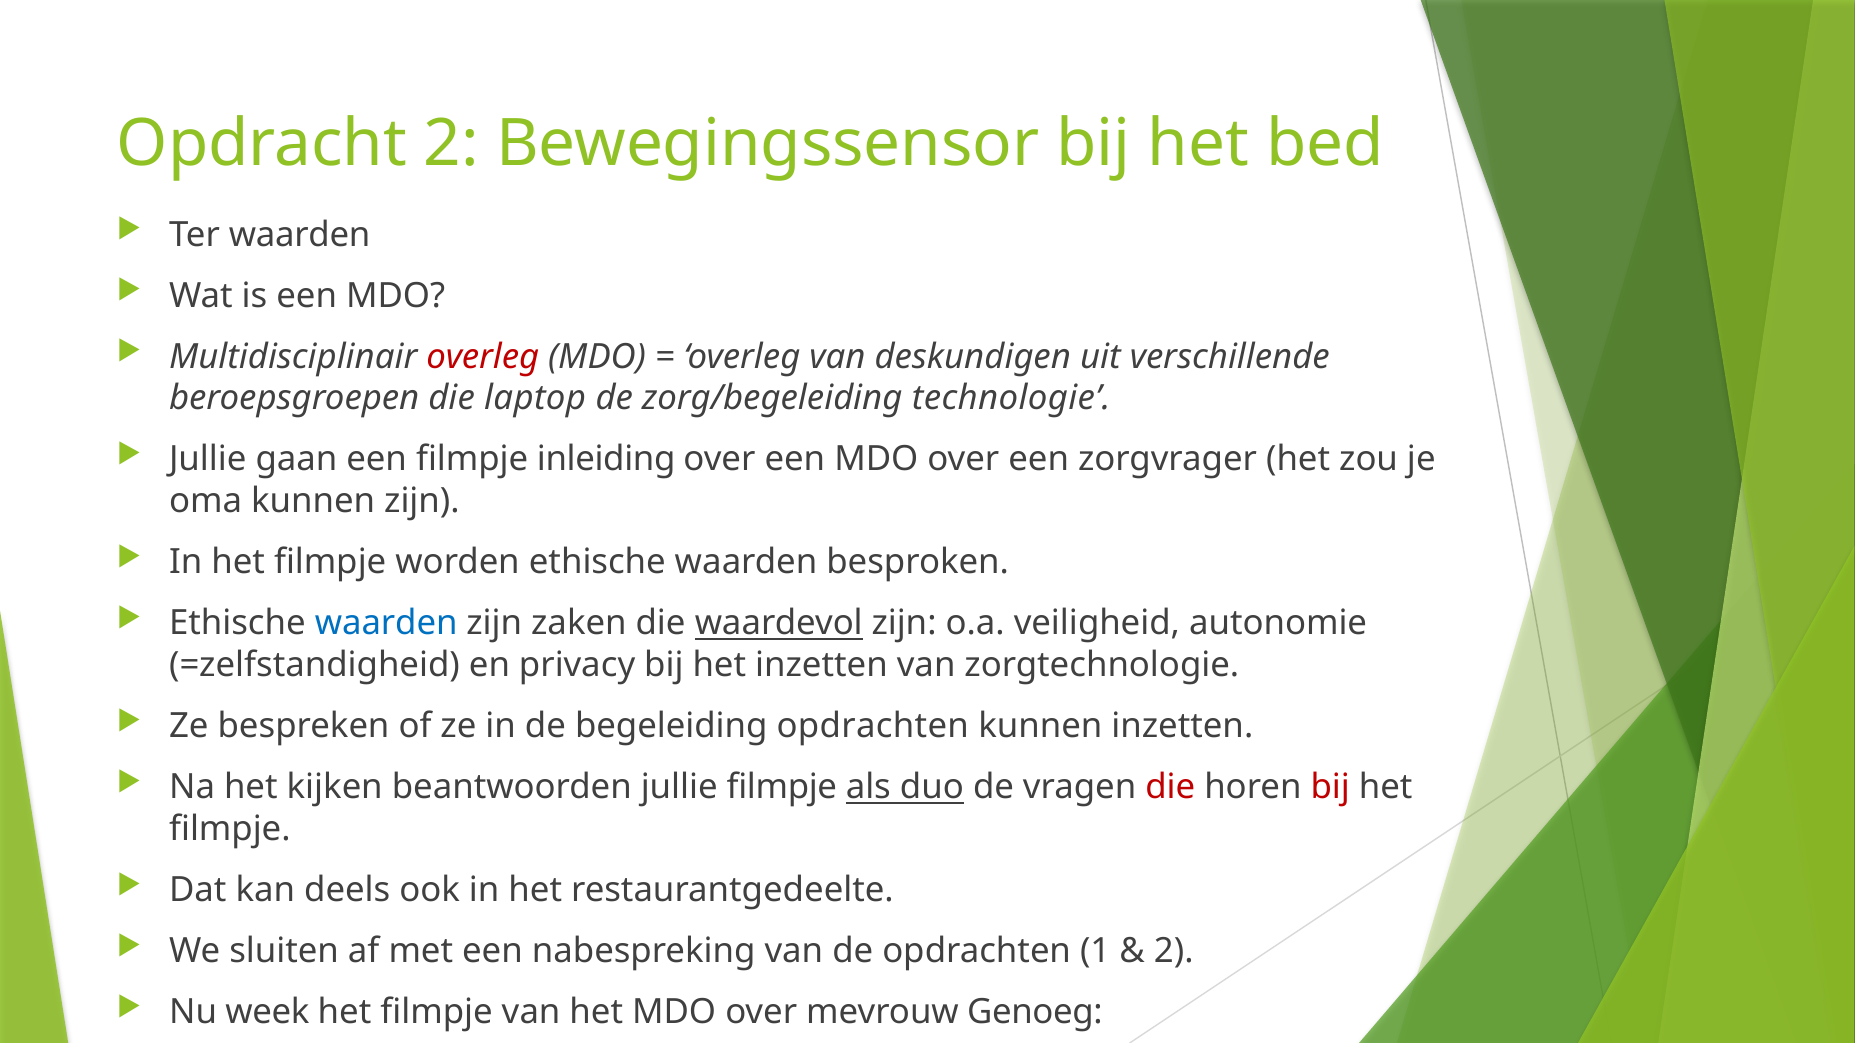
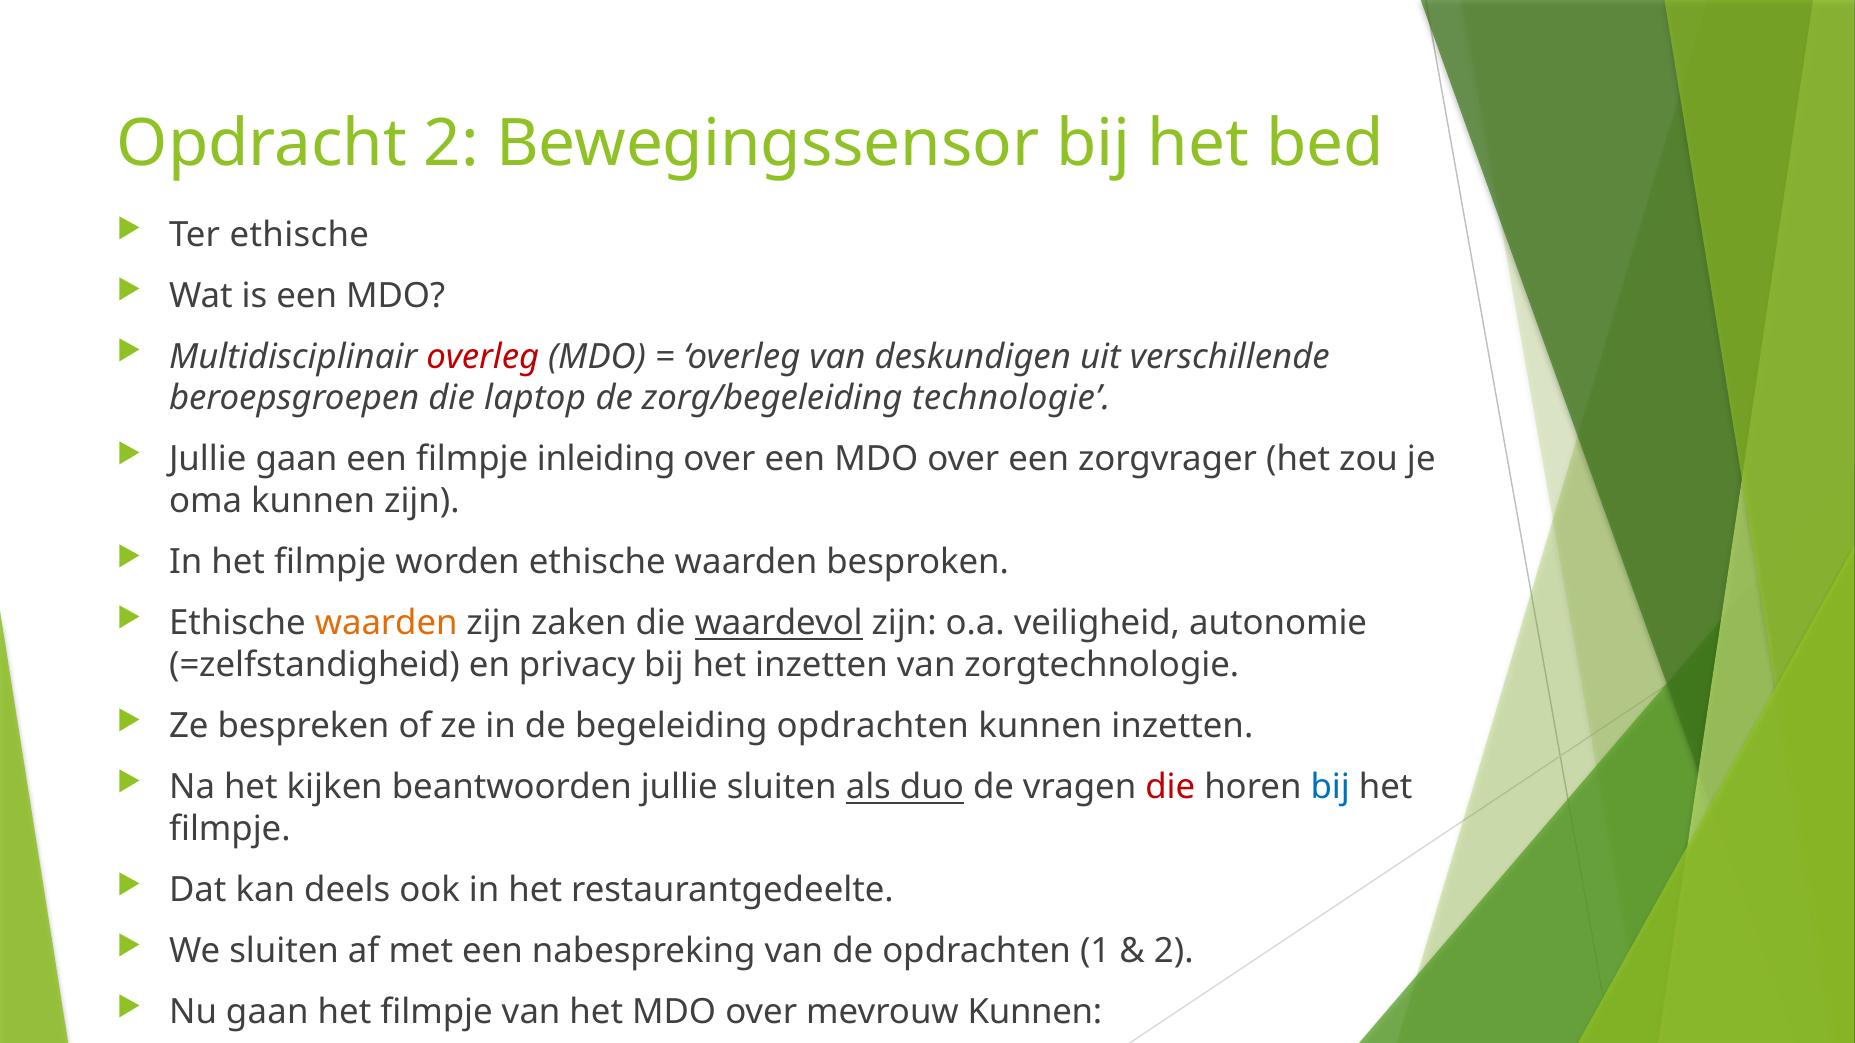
Ter waarden: waarden -> ethische (299, 235)
waarden colour: blue -> orange (386, 624)
jullie filmpje: filmpje -> sluiten (782, 787)
bij colour: red -> blue (1330, 787)
Nu week: week -> gaan (267, 1012)
mevrouw Genoeg: Genoeg -> Kunnen (1035, 1012)
